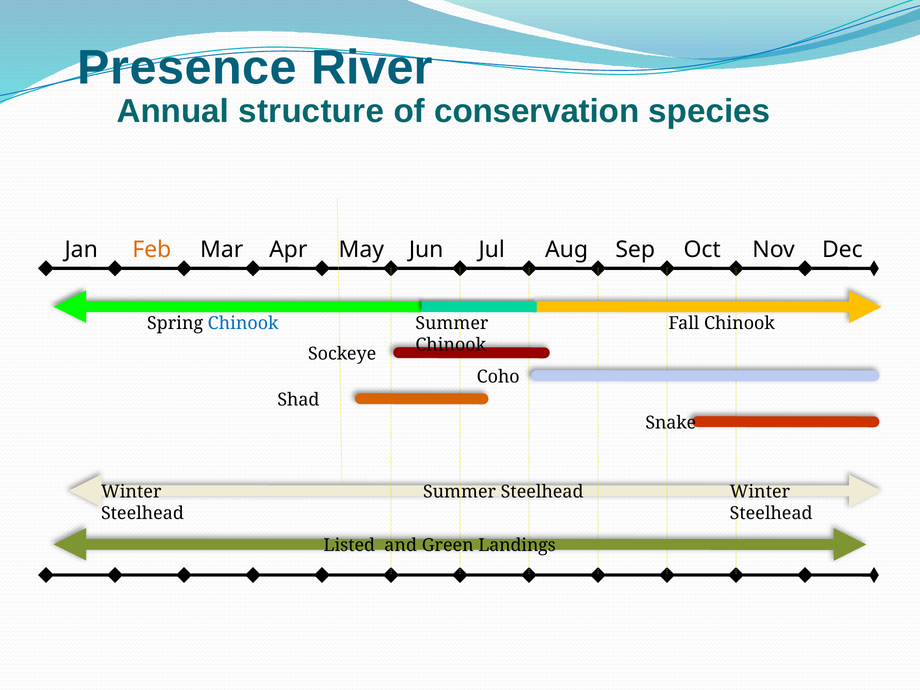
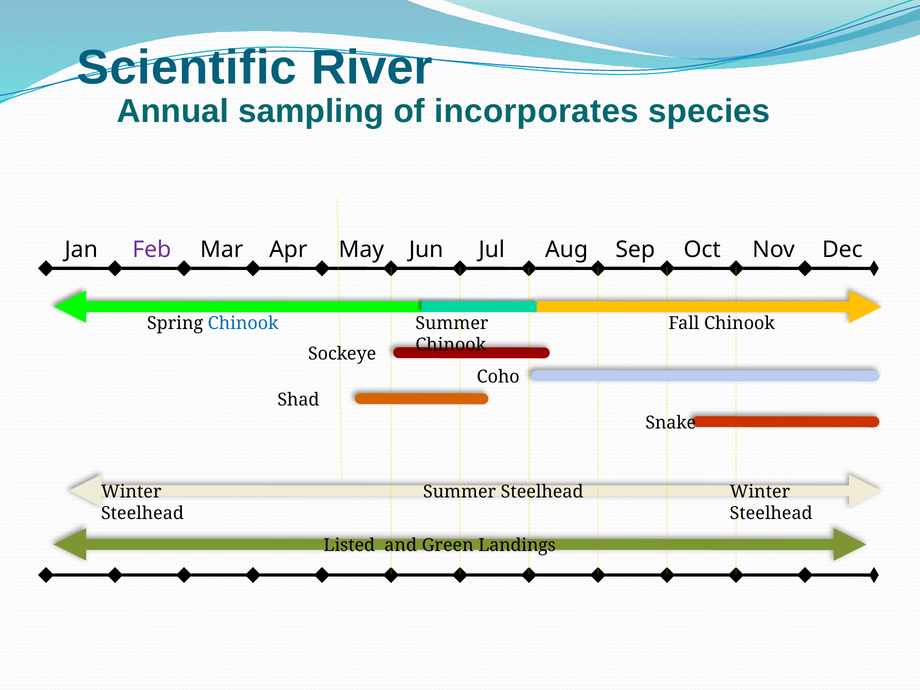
Presence: Presence -> Scientific (187, 68)
structure: structure -> sampling (311, 111)
conservation: conservation -> incorporates (537, 111)
Feb colour: orange -> purple (152, 250)
